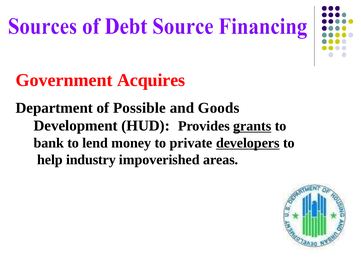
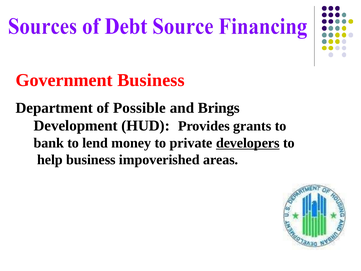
Government Acquires: Acquires -> Business (151, 80)
Goods: Goods -> Brings (219, 108)
grants underline: present -> none (252, 126)
help industry: industry -> business (91, 160)
